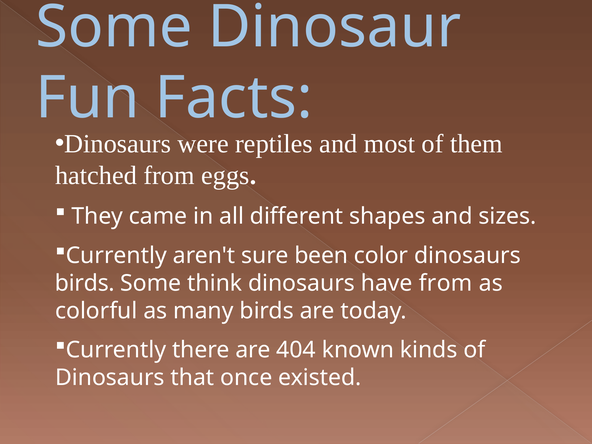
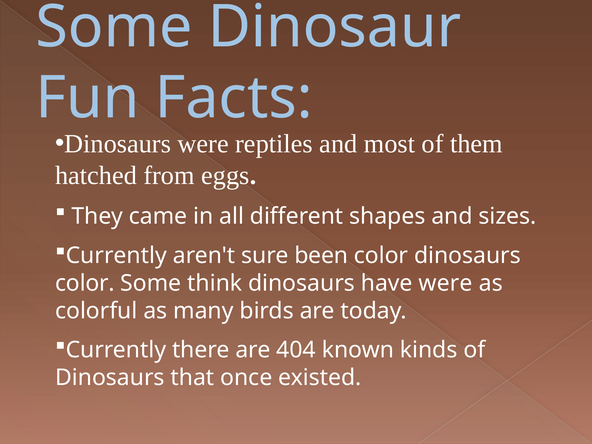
birds: birds -> color (85, 283)
have from: from -> were (446, 283)
